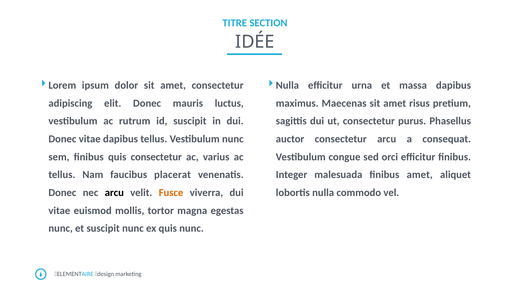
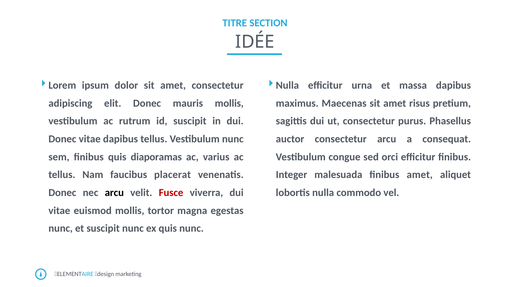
mauris luctus: luctus -> mollis (229, 103)
quis consectetur: consectetur -> diaporamas (156, 157)
Fusce colour: orange -> red (171, 193)
